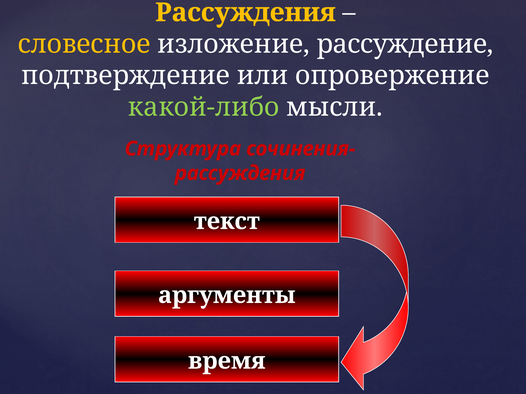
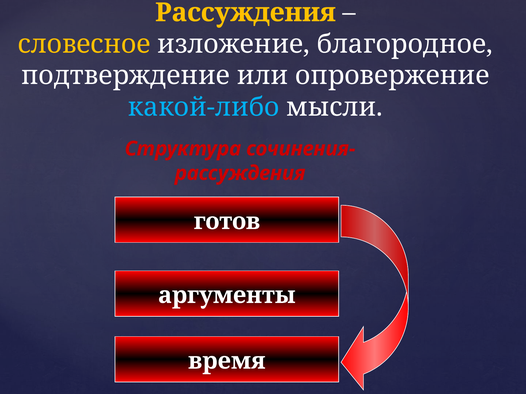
рассуждение: рассуждение -> благородное (405, 44)
какой-либо colour: light green -> light blue (204, 107)
текст: текст -> готов (227, 222)
